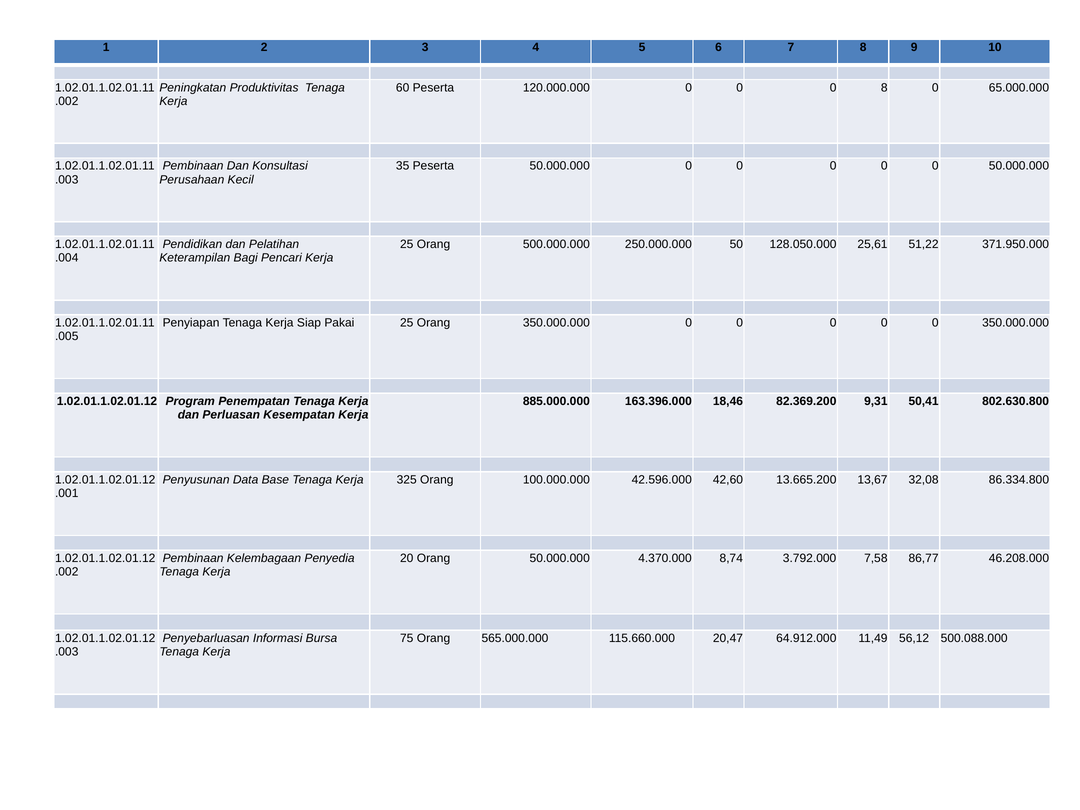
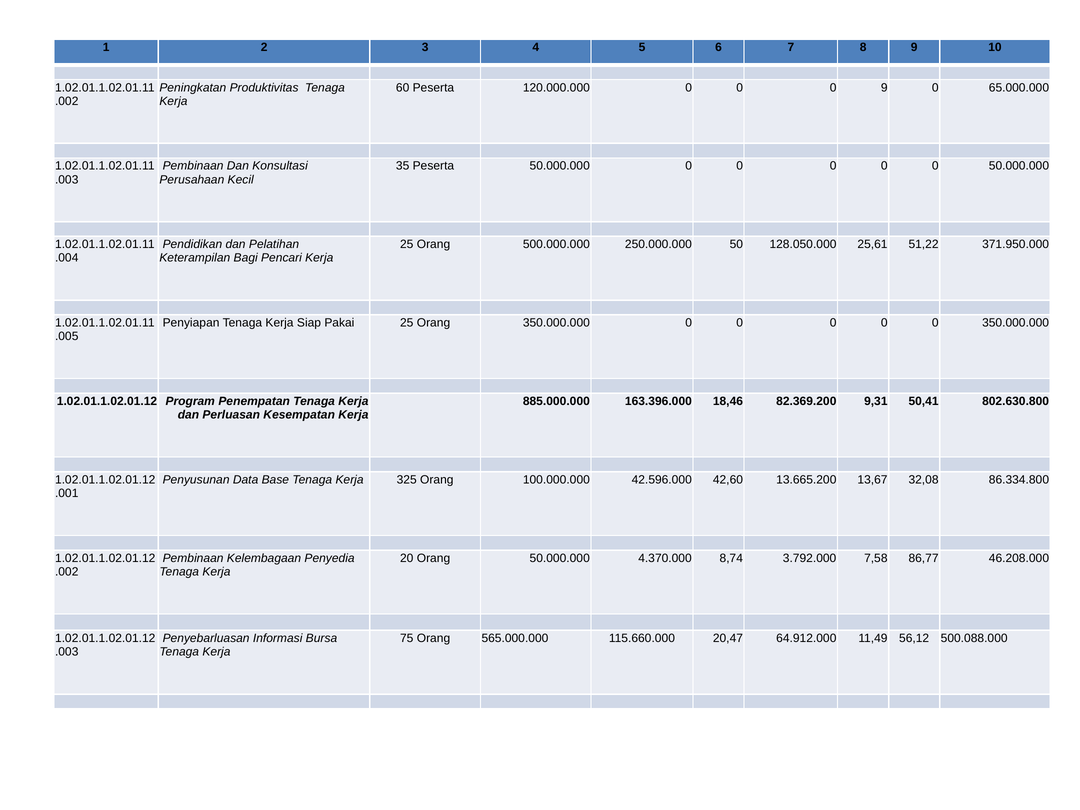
0 8: 8 -> 9 (884, 88)
